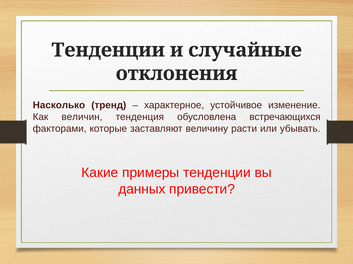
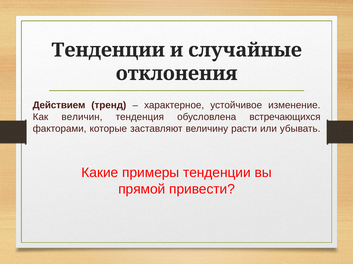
Насколько: Насколько -> Действием (59, 106)
данных: данных -> прямой (142, 190)
